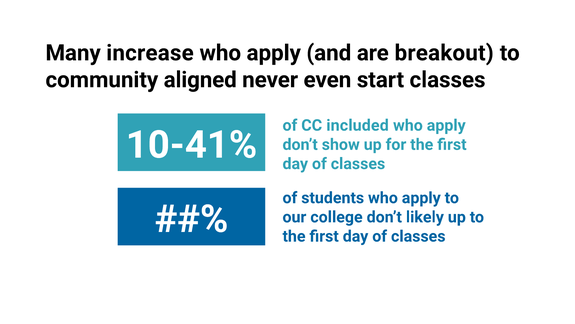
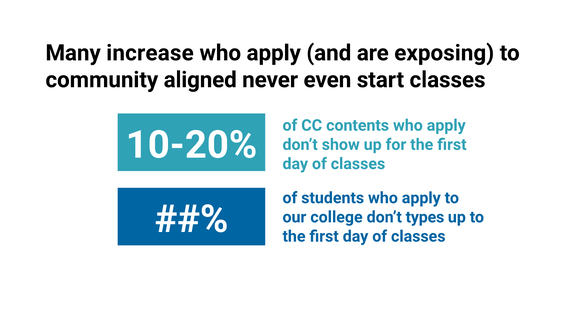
breakout: breakout -> exposing (444, 53)
included: included -> contents (358, 125)
10-41%: 10-41% -> 10-20% (191, 145)
likely: likely -> types (425, 217)
